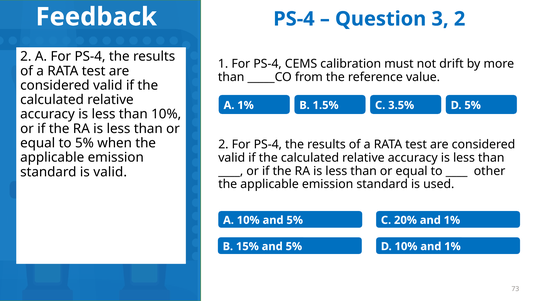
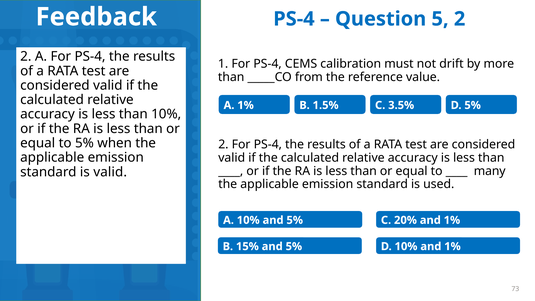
3: 3 -> 5 (440, 19)
other: other -> many (490, 171)
